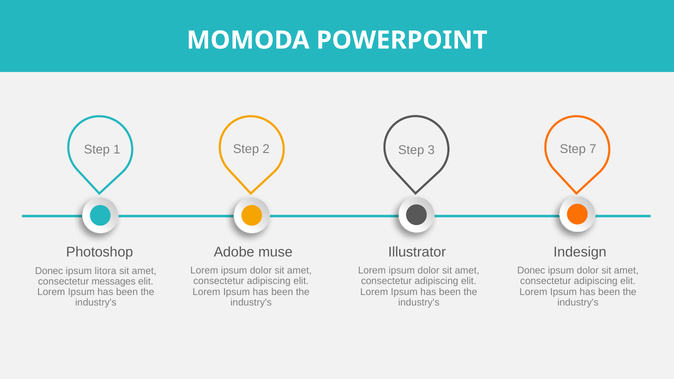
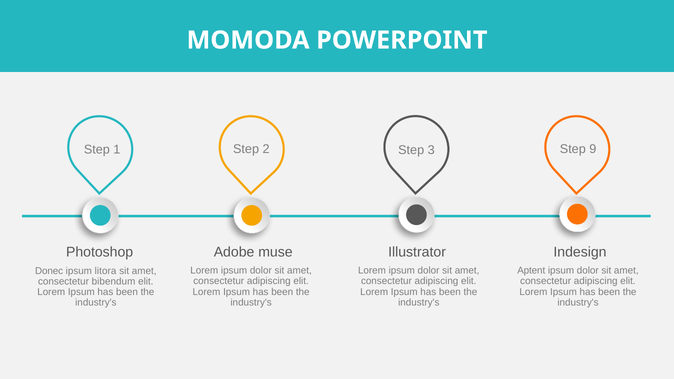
7: 7 -> 9 (593, 149)
Donec: Donec -> Aptent (531, 271)
messages: messages -> bibendum (114, 282)
